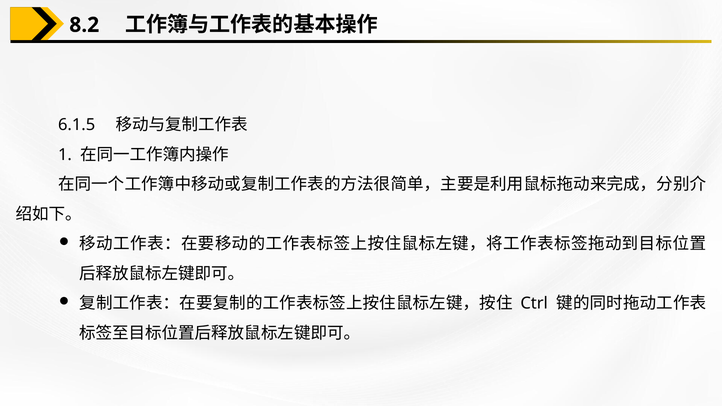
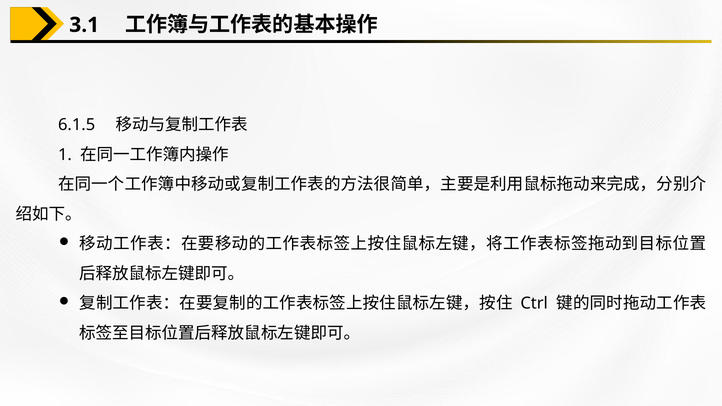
8.2: 8.2 -> 3.1 (84, 25)
